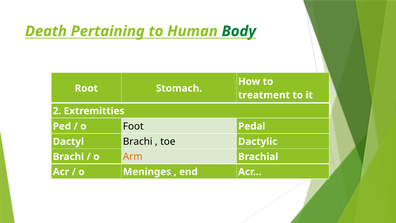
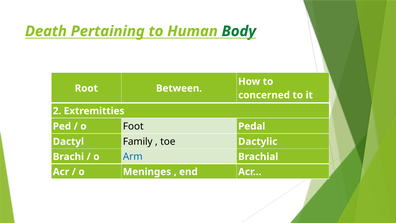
Stomach: Stomach -> Between (179, 88)
treatment: treatment -> concerned (264, 95)
Brachi: Brachi -> Family (138, 141)
Arm colour: orange -> blue (133, 157)
